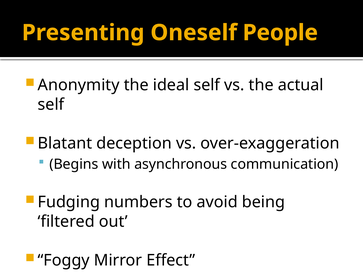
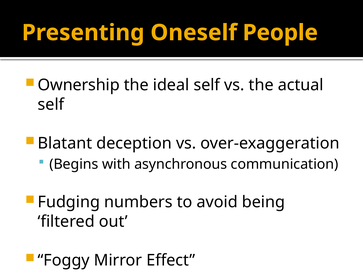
Anonymity: Anonymity -> Ownership (79, 85)
